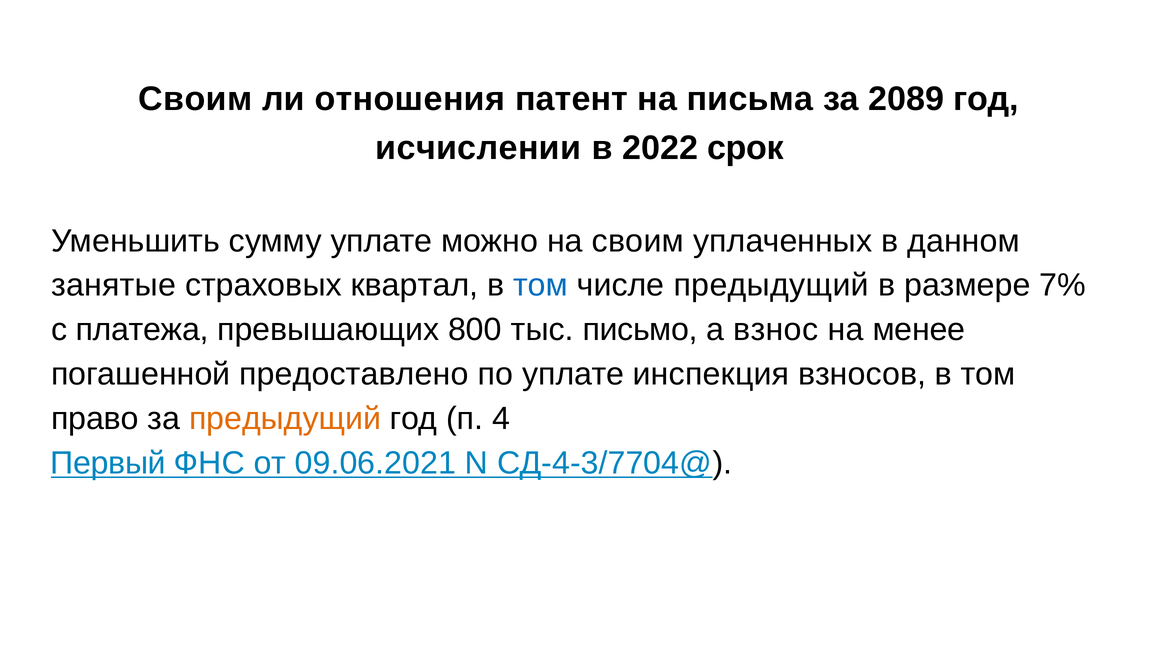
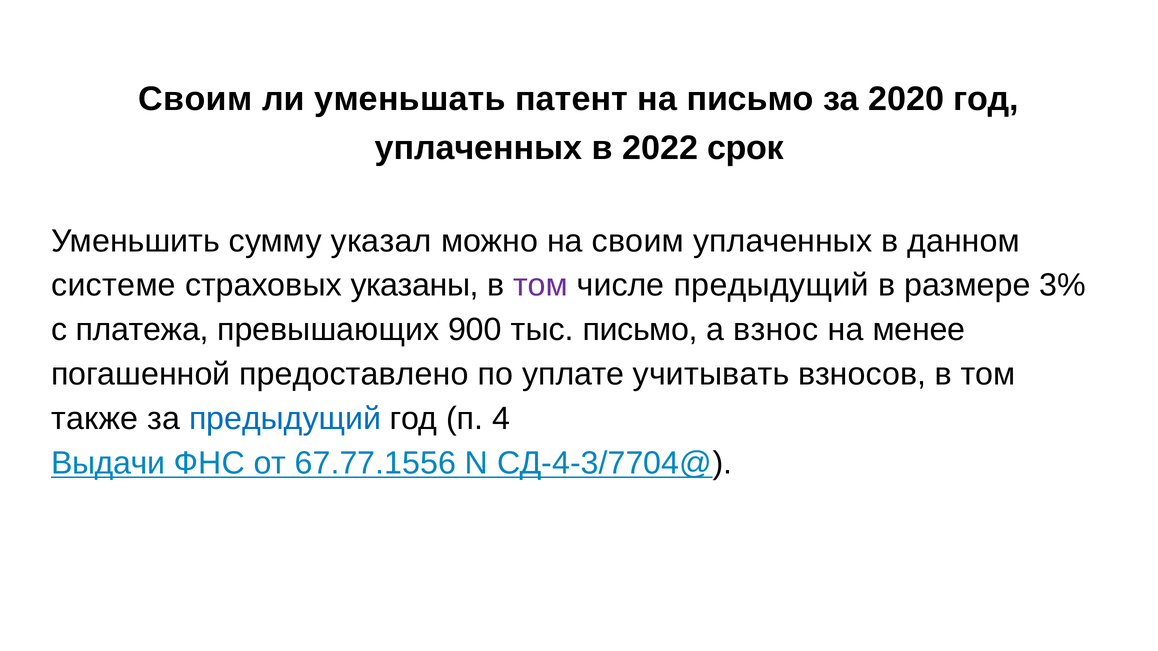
отношения: отношения -> уменьшать (410, 99)
на письма: письма -> письмо (750, 99)
2089: 2089 -> 2020 (906, 99)
исчислении: исчислении -> уплаченных (479, 148)
сумму уплате: уплате -> указал (381, 241)
занятые: занятые -> системе (113, 286)
квартал: квартал -> указаны (415, 286)
том colour: blue -> purple (541, 286)
7%: 7% -> 3% (1063, 286)
800: 800 -> 900 (475, 330)
инспекция: инспекция -> учитывать (711, 374)
право: право -> также (95, 419)
предыдущий colour: orange -> blue (285, 419)
Первый: Первый -> Выдачи (108, 463)
09.06.2021: 09.06.2021 -> 67.77.1556 (375, 463)
